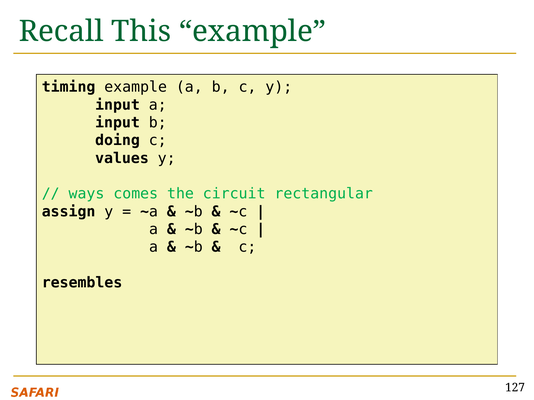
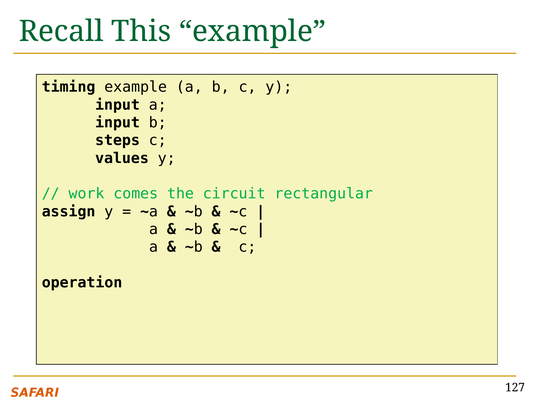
doing: doing -> steps (118, 141)
ways: ways -> work (86, 194)
resembles: resembles -> operation (82, 283)
